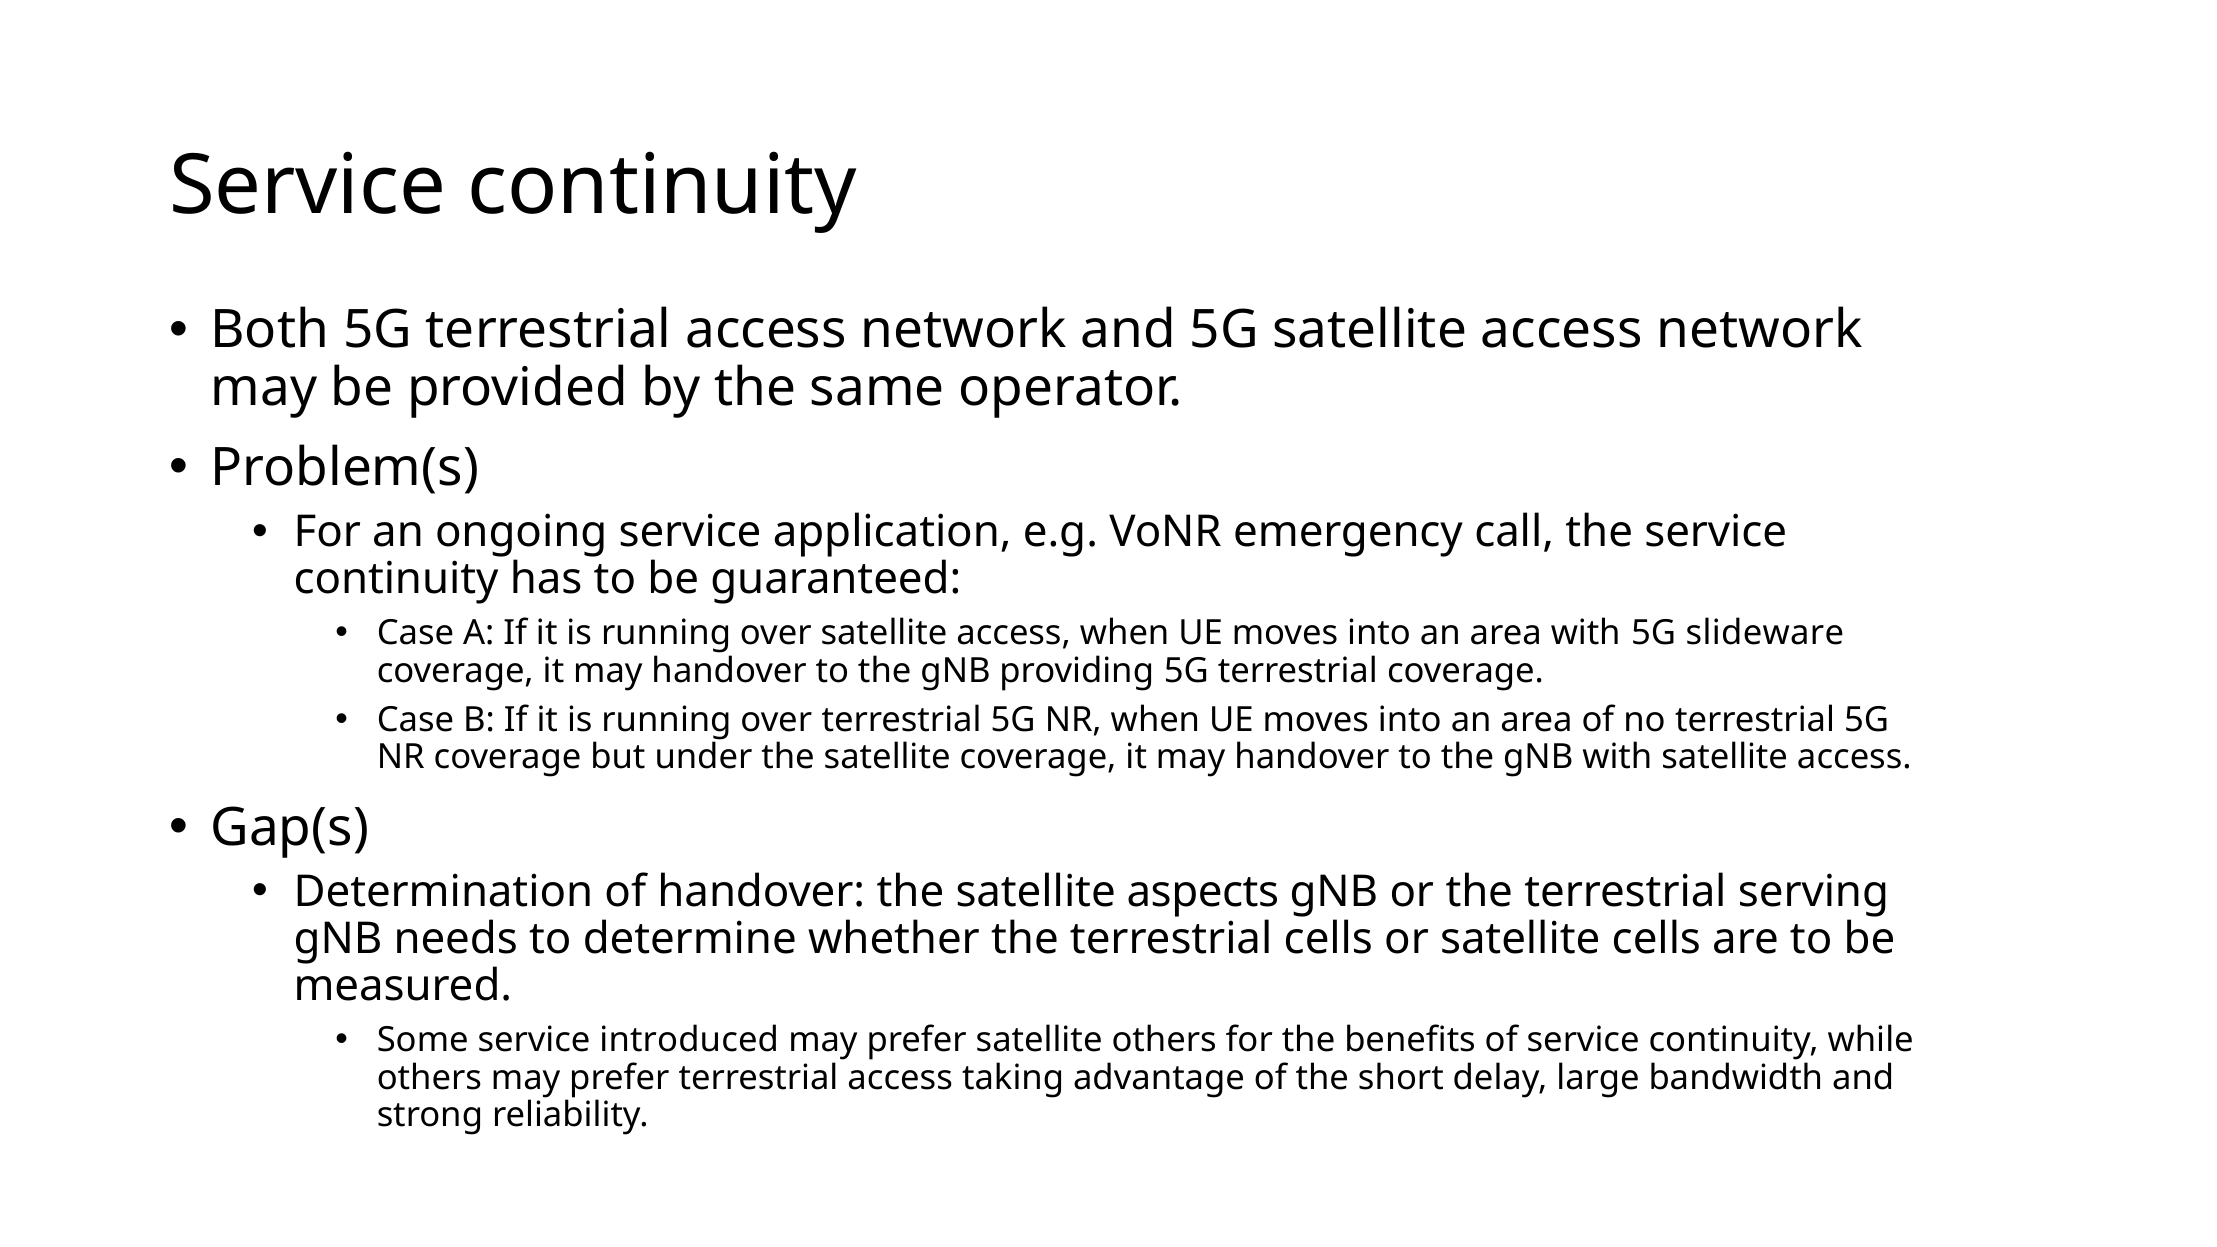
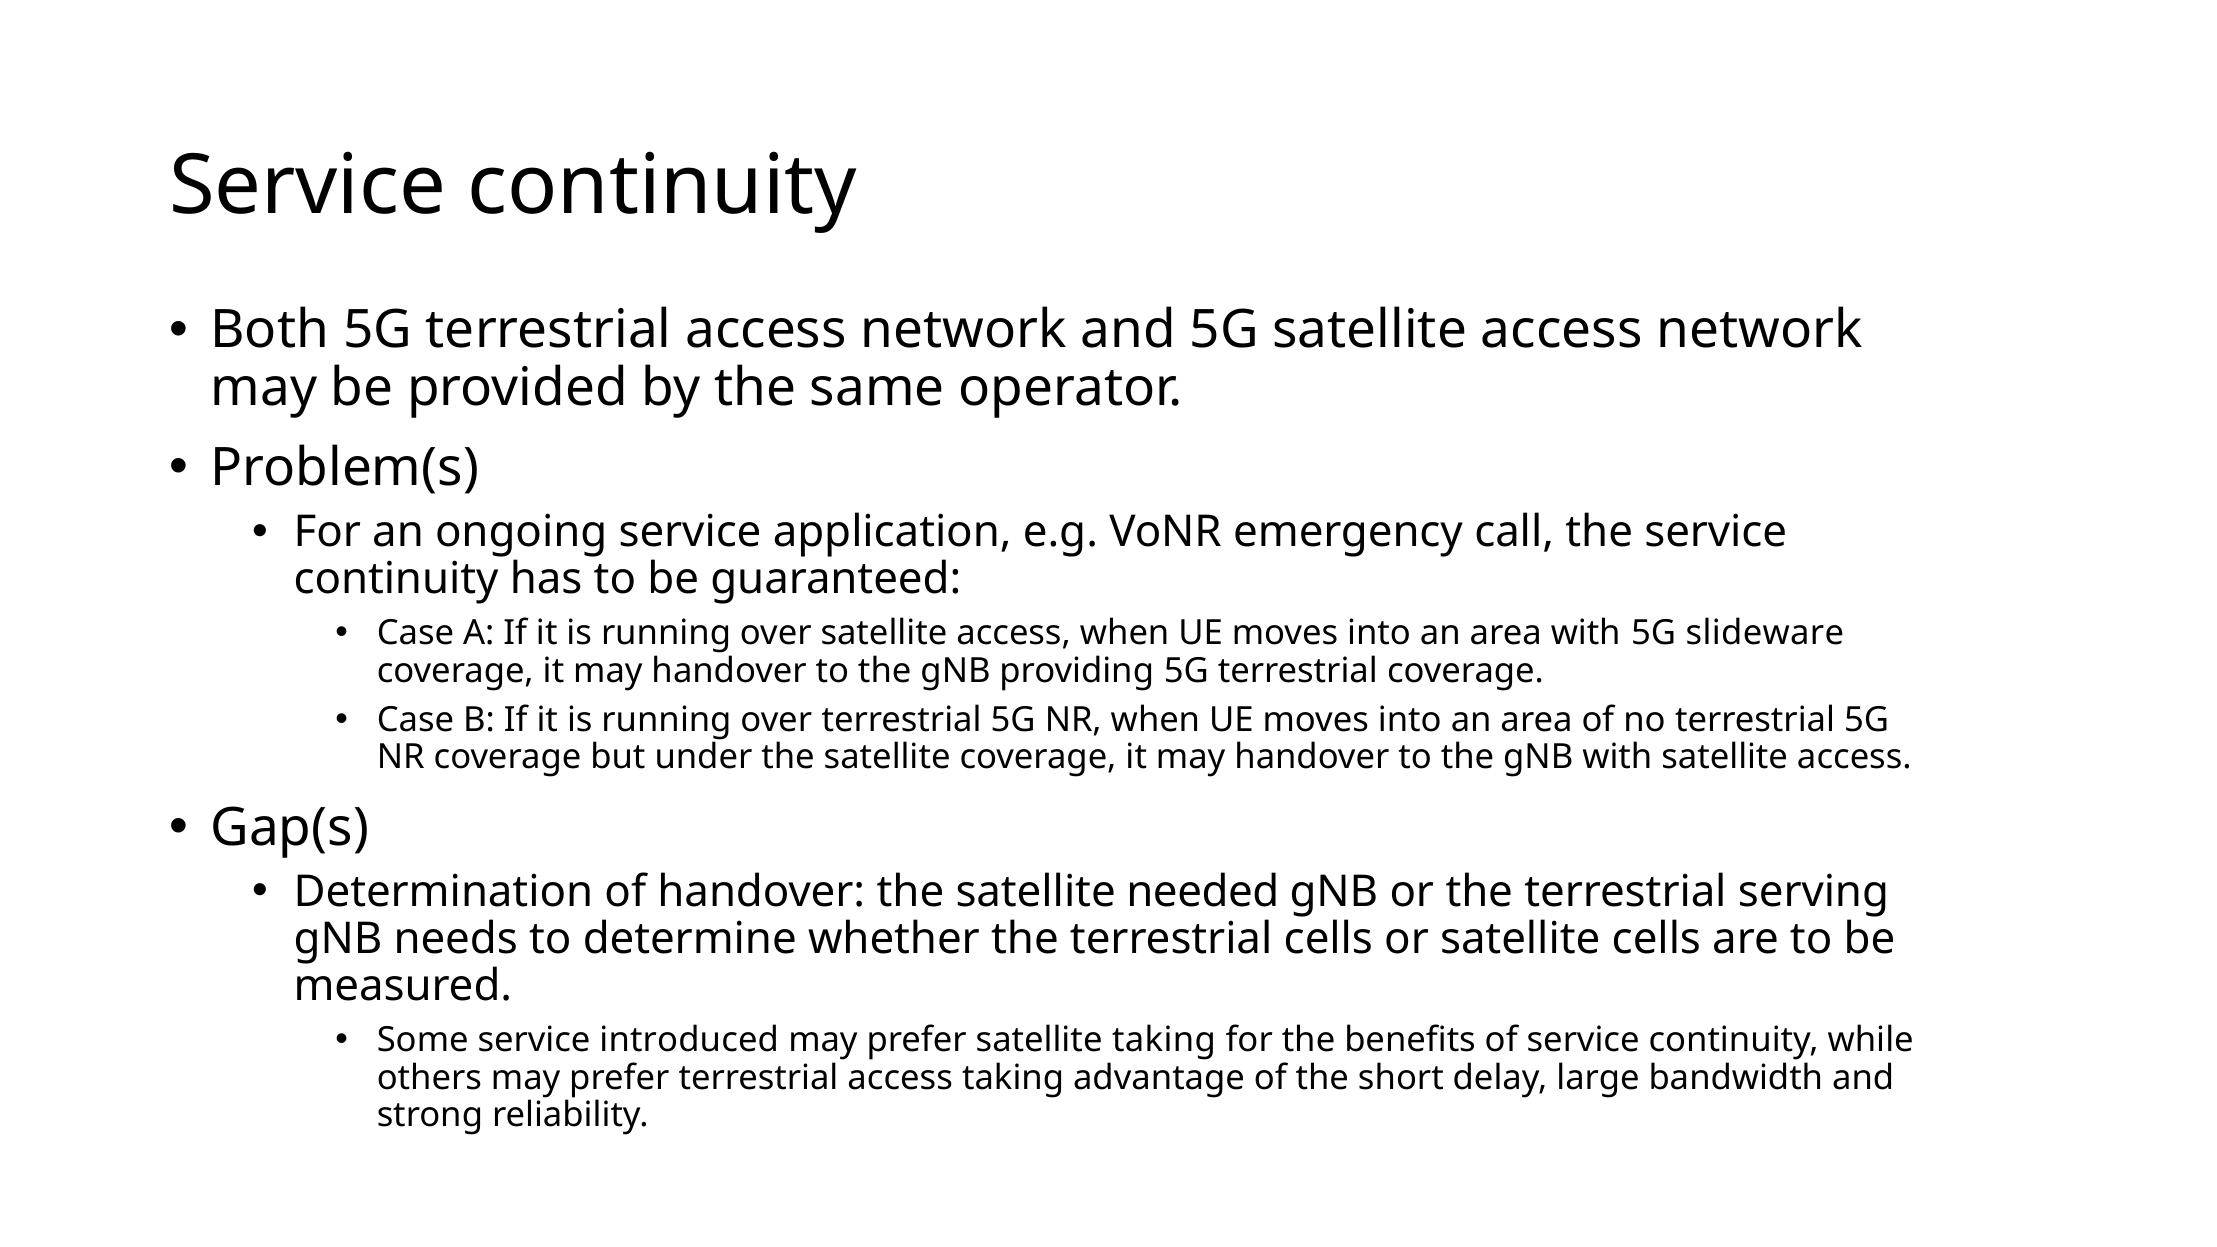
aspects: aspects -> needed (1203, 892)
satellite others: others -> taking (1164, 1040)
